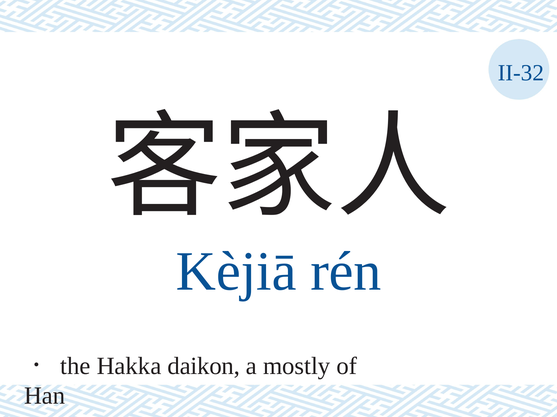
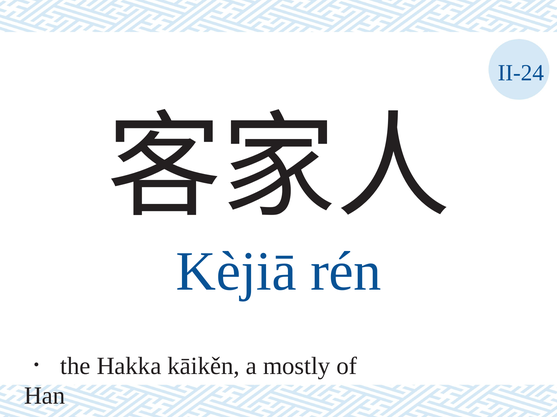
II-32: II-32 -> II-24 (521, 73)
daikon: daikon -> kāikěn (204, 367)
